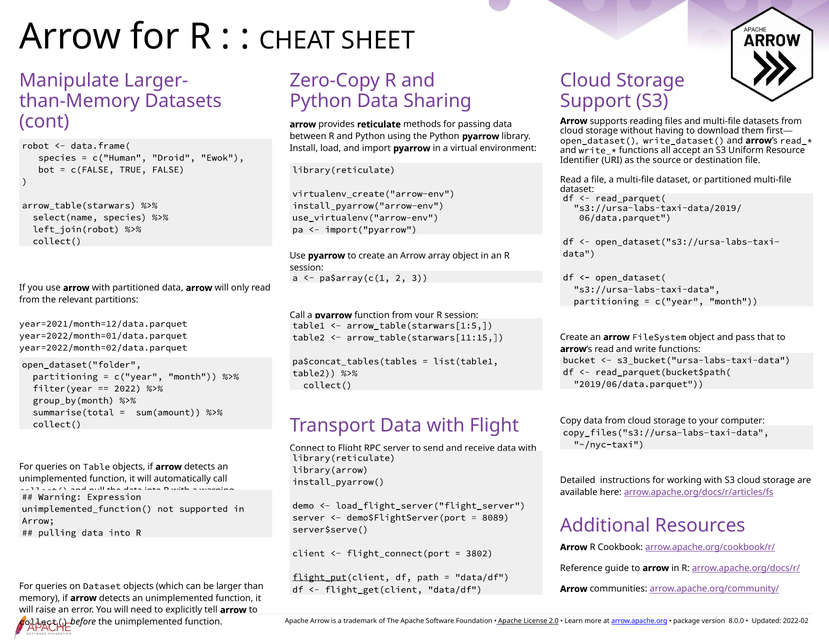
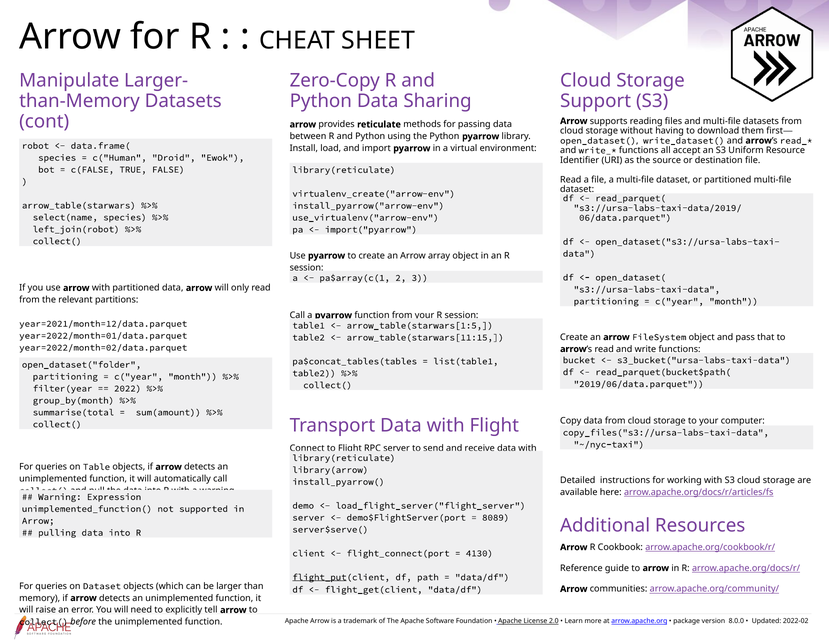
3802: 3802 -> 4130 (479, 553)
